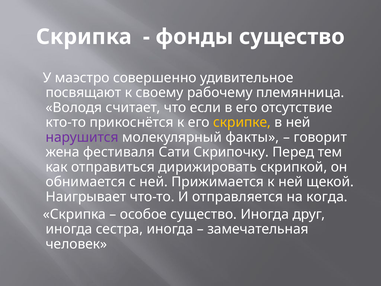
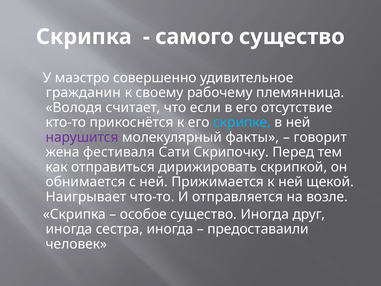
фонды: фонды -> самого (195, 37)
посвящают: посвящают -> гражданин (83, 93)
скрипке colour: yellow -> light blue (242, 122)
когда: когда -> возле (327, 197)
замечательная: замечательная -> предоставаили (258, 229)
